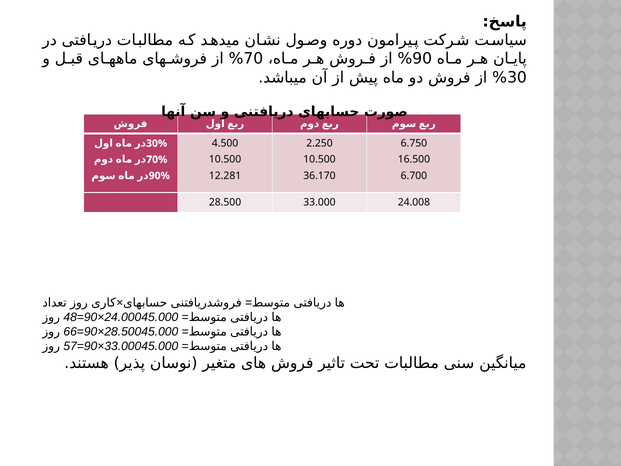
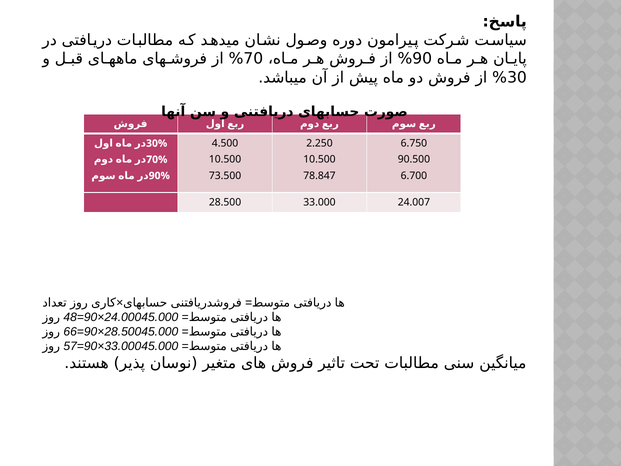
16.500: 16.500 -> 90.500 (414, 159)
12.281: 12.281 -> 73.500 (225, 176)
36.170: 36.170 -> 78.847 (319, 176)
24.008: 24.008 -> 24.007 (414, 202)
